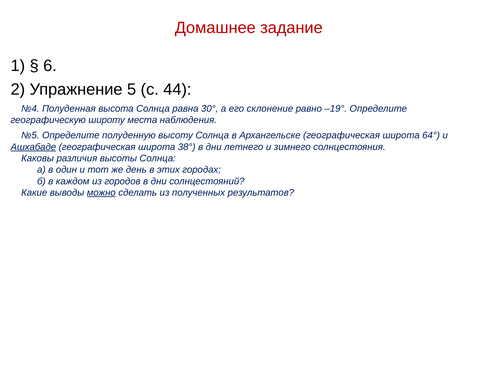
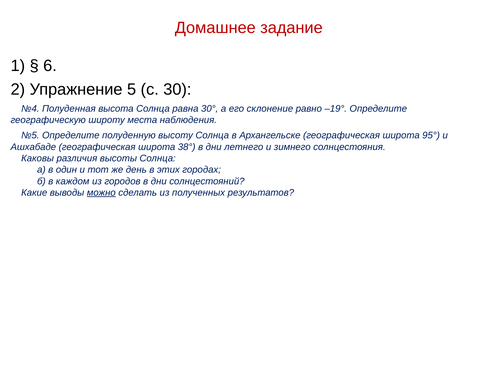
44: 44 -> 30 (177, 90)
64°: 64° -> 95° (431, 136)
Ашхабаде underline: present -> none (33, 147)
